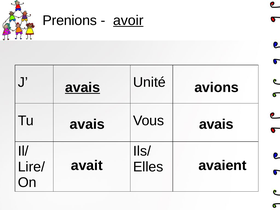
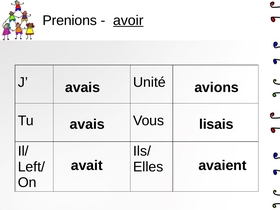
avais underline: present -> none (83, 87)
avais: avais -> lisais (216, 124)
Lire/: Lire/ -> Left/ (31, 167)
